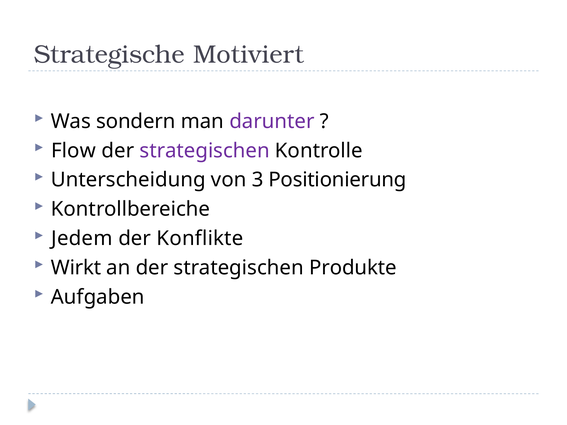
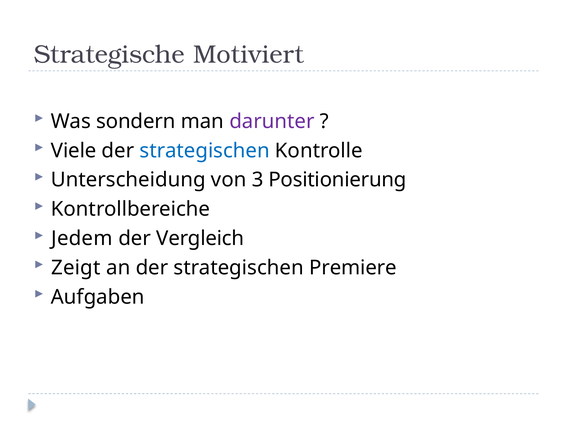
Flow: Flow -> Viele (74, 151)
strategischen colour: purple -> blue (205, 151)
Konflikte: Konflikte -> Vergleich (200, 239)
Wirkt: Wirkt -> Zeigt (76, 268)
Produkte: Produkte -> Premiere (353, 268)
